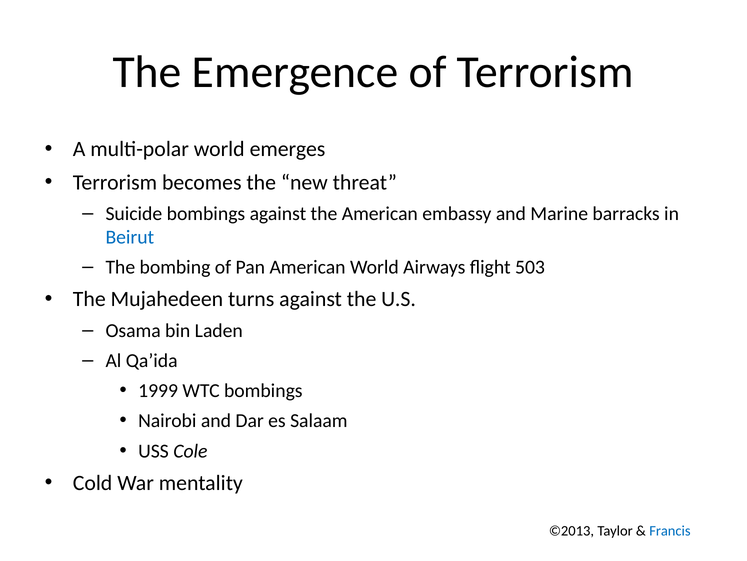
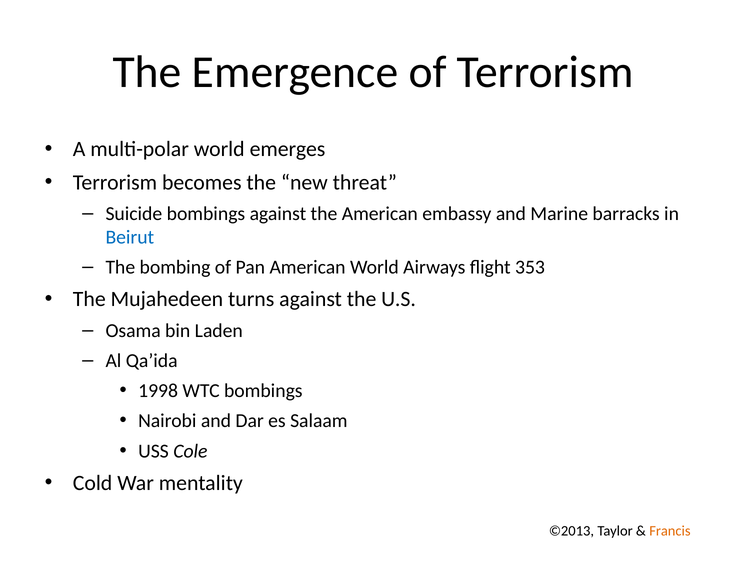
503: 503 -> 353 (530, 267)
1999: 1999 -> 1998 (158, 390)
Francis colour: blue -> orange (670, 530)
